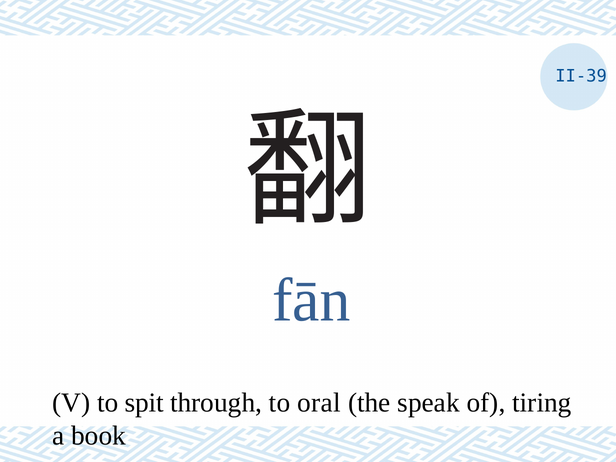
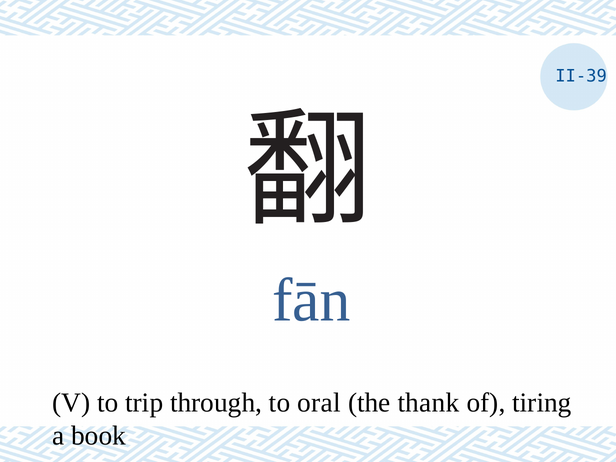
spit: spit -> trip (144, 403)
speak: speak -> thank (428, 403)
